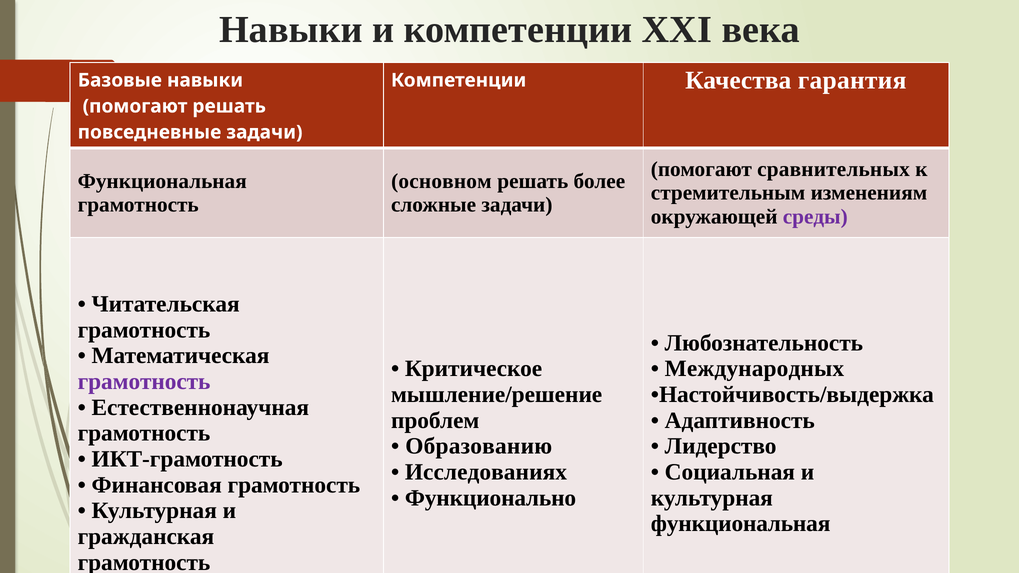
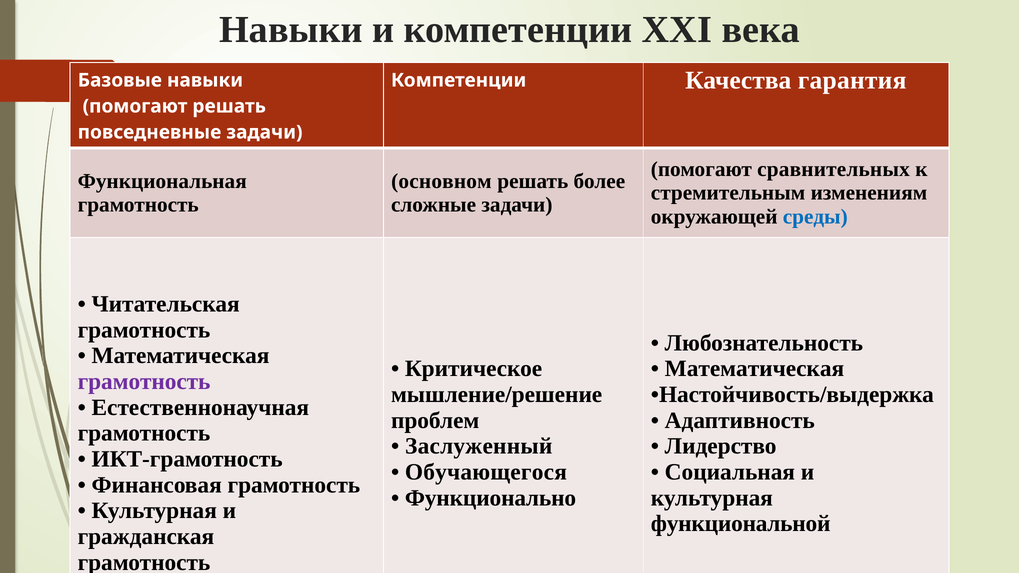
среды colour: purple -> blue (815, 217)
Международных: Международных -> Математическая (754, 369)
Образованию: Образованию -> Заслуженный (479, 446)
Исследованиях: Исследованиях -> Обучающегося (486, 472)
функциональная: функциональная -> функциональной (741, 524)
